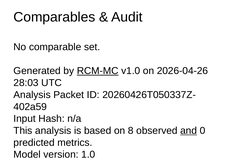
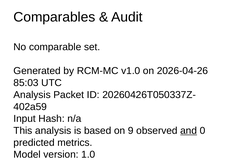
RCM-MC underline: present -> none (98, 71)
28:03: 28:03 -> 85:03 (26, 83)
8: 8 -> 9 (131, 131)
